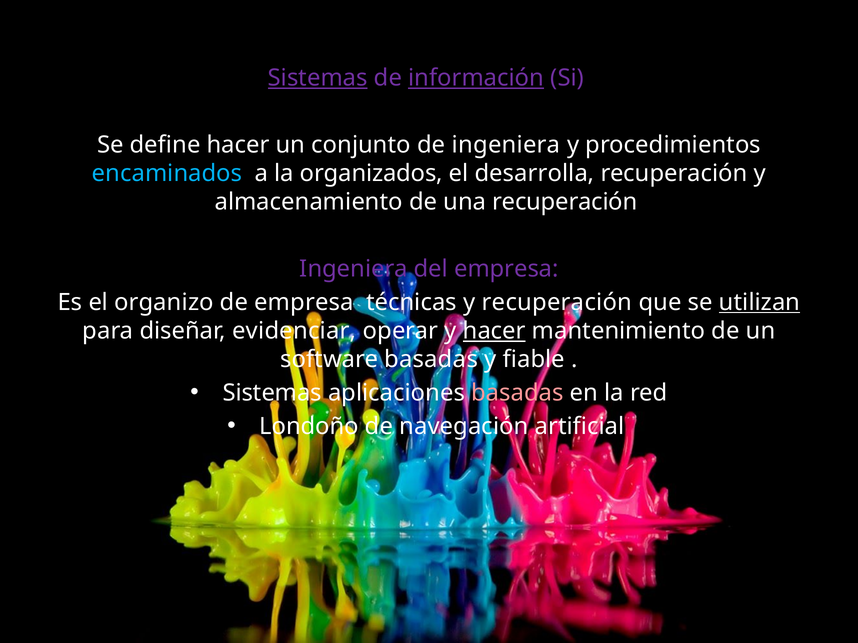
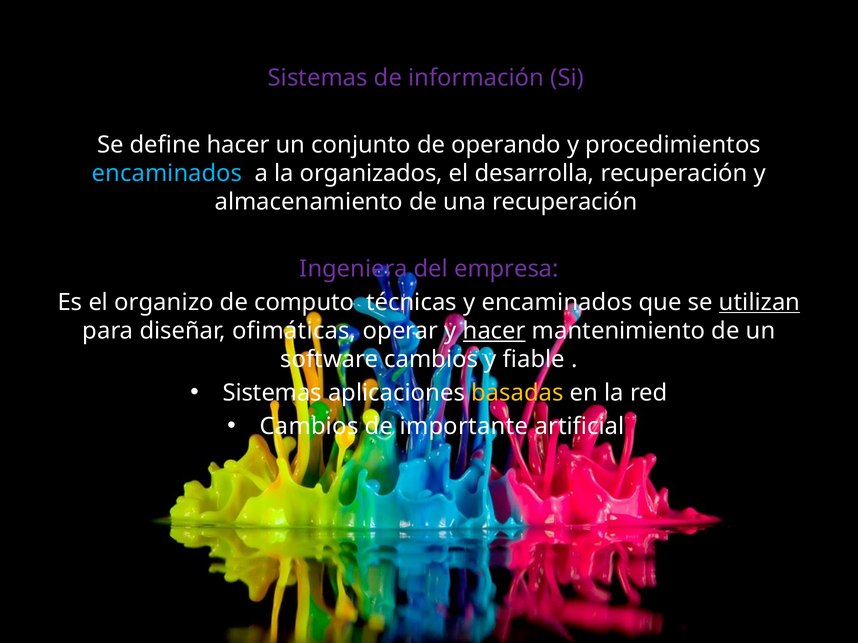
Sistemas underline: present -> none (318, 78)
información underline: present -> none (476, 78)
de ingeniera: ingeniera -> operando (506, 145)
de empresa: empresa -> computo (304, 302)
y recuperación: recuperación -> encaminados (557, 302)
evidenciar: evidenciar -> ofimáticas (294, 331)
software basadas: basadas -> cambios (431, 360)
basadas colour: pink -> yellow (517, 393)
Londoño: Londoño -> Cambios (309, 427)
navegación: navegación -> importante (464, 427)
